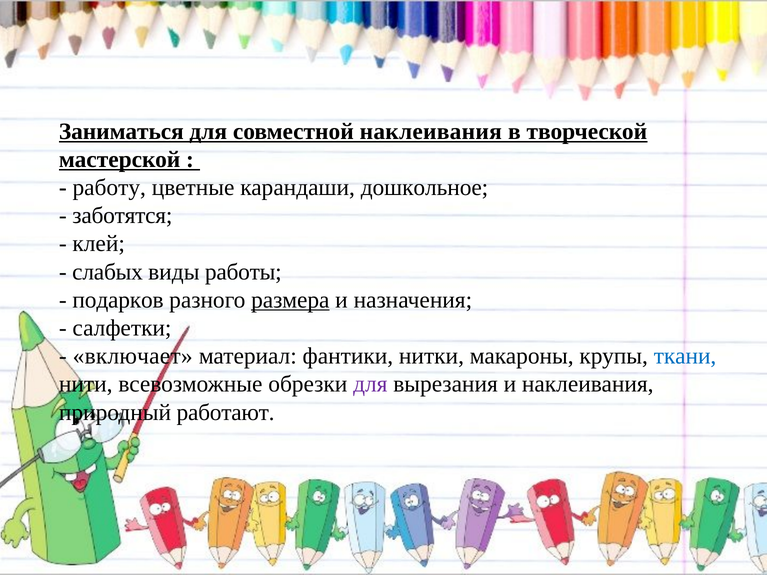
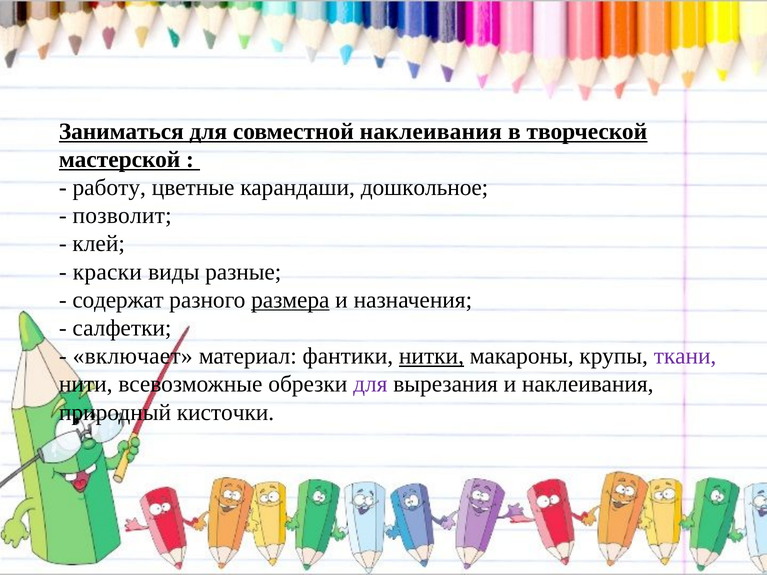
заботятся: заботятся -> позволит (122, 216)
слабых: слабых -> краски (107, 272)
работы: работы -> разные (243, 272)
подарков: подарков -> содержат (118, 300)
нитки underline: none -> present (431, 356)
ткани colour: blue -> purple (685, 356)
работают: работают -> кисточки (225, 413)
